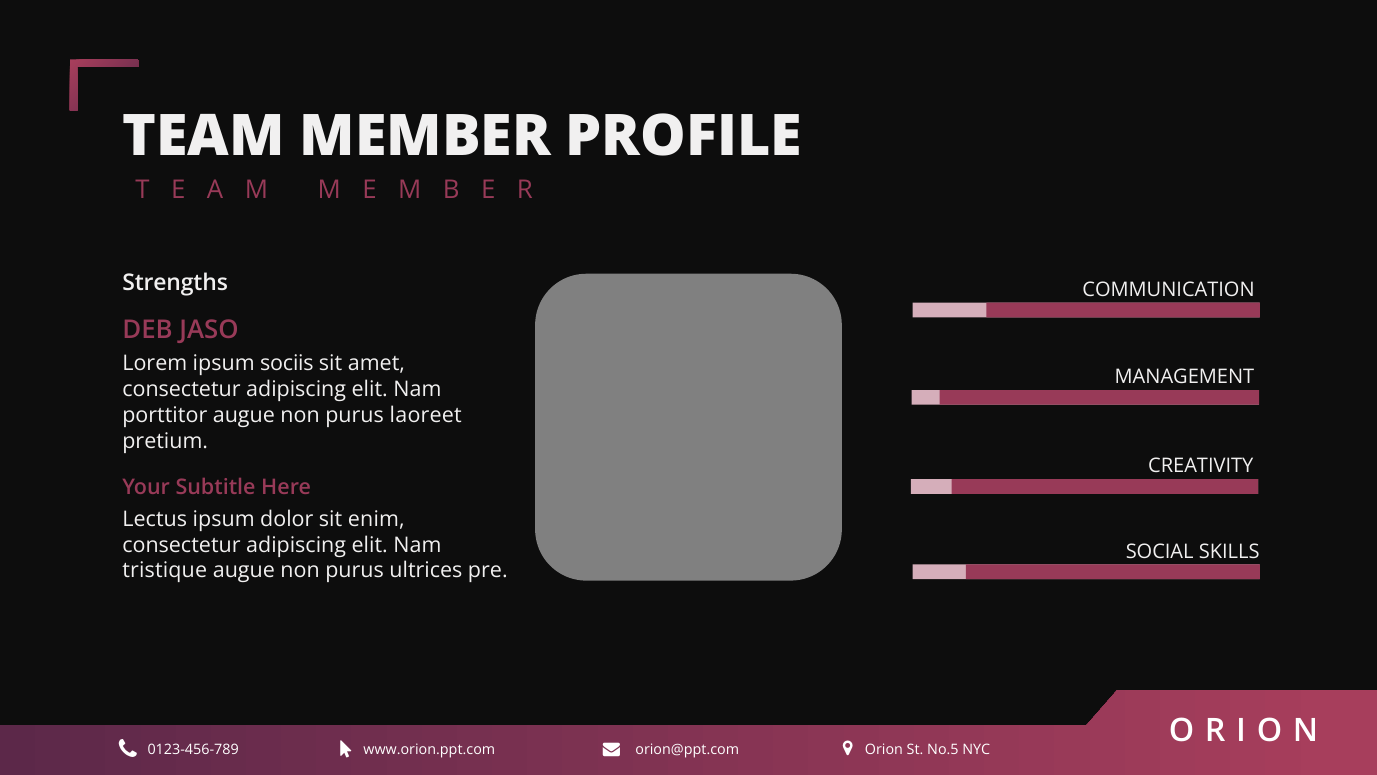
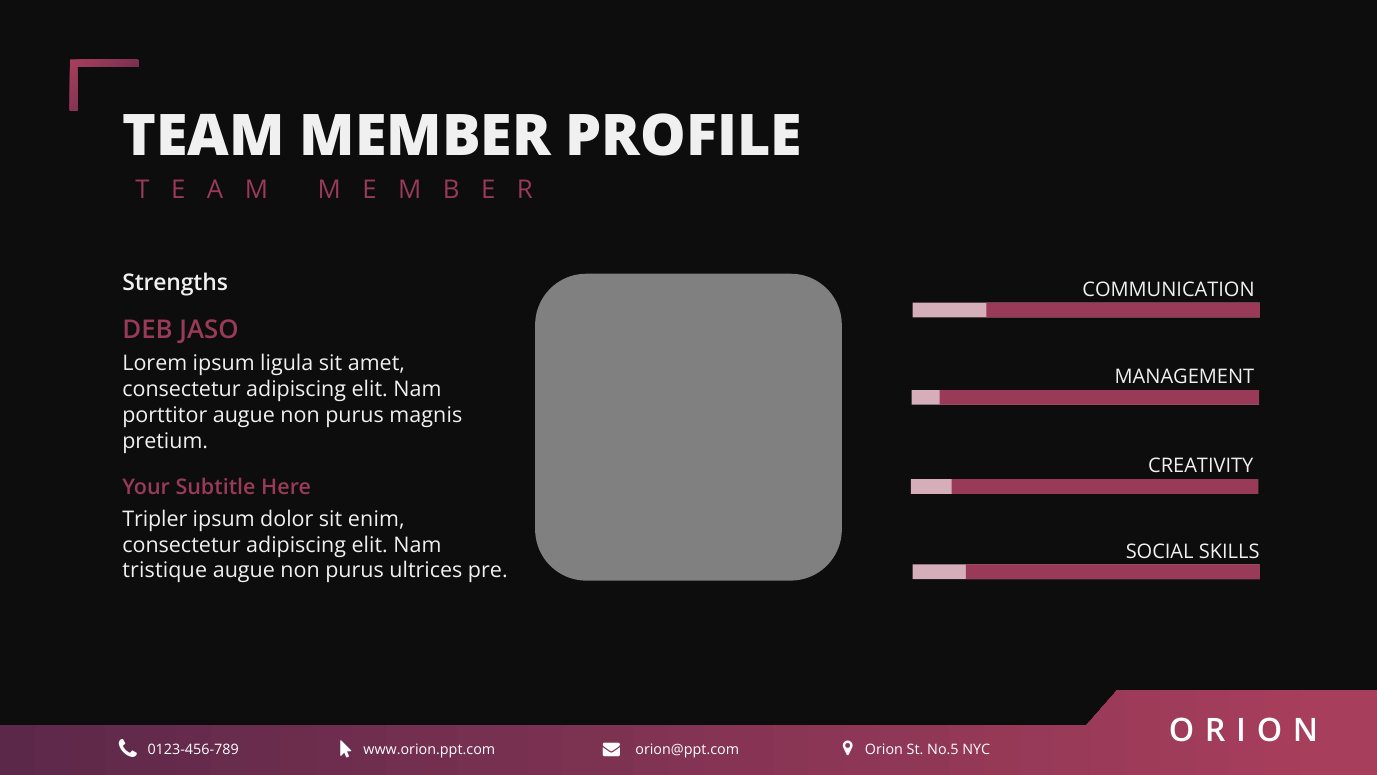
sociis: sociis -> ligula (287, 364)
laoreet: laoreet -> magnis (426, 415)
Lectus: Lectus -> Tripler (155, 519)
